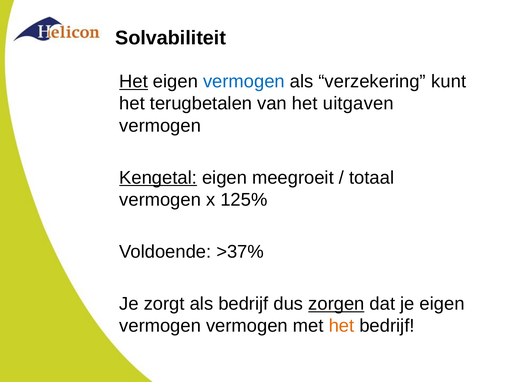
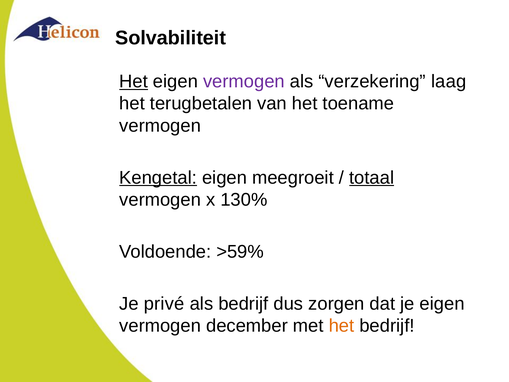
vermogen colour: blue -> purple (244, 81)
kunt: kunt -> laag (449, 81)
uitgaven: uitgaven -> toename (358, 104)
totaal underline: none -> present (372, 178)
125%: 125% -> 130% (244, 200)
>37%: >37% -> >59% (240, 252)
zorgt: zorgt -> privé (164, 304)
zorgen underline: present -> none (336, 304)
vermogen vermogen: vermogen -> december (247, 326)
